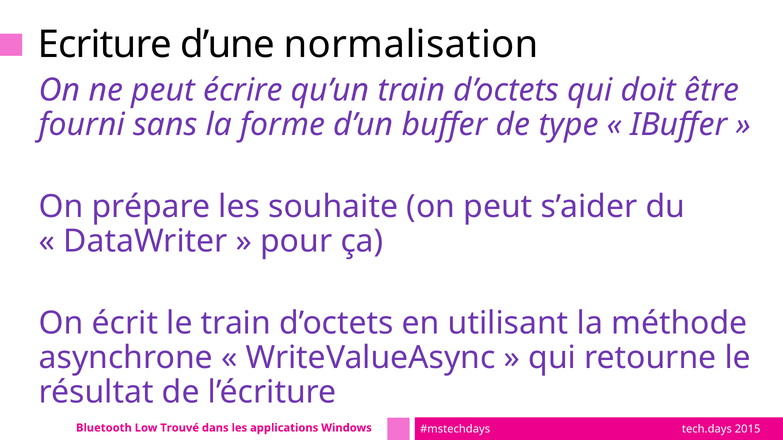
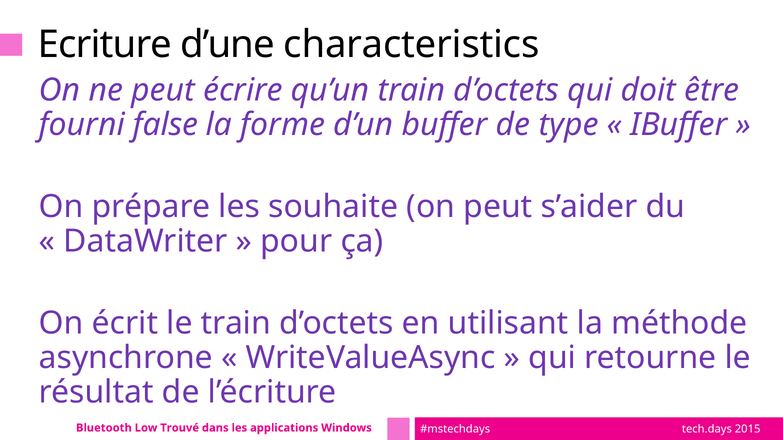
normalisation: normalisation -> characteristics (411, 45)
sans: sans -> false (165, 125)
